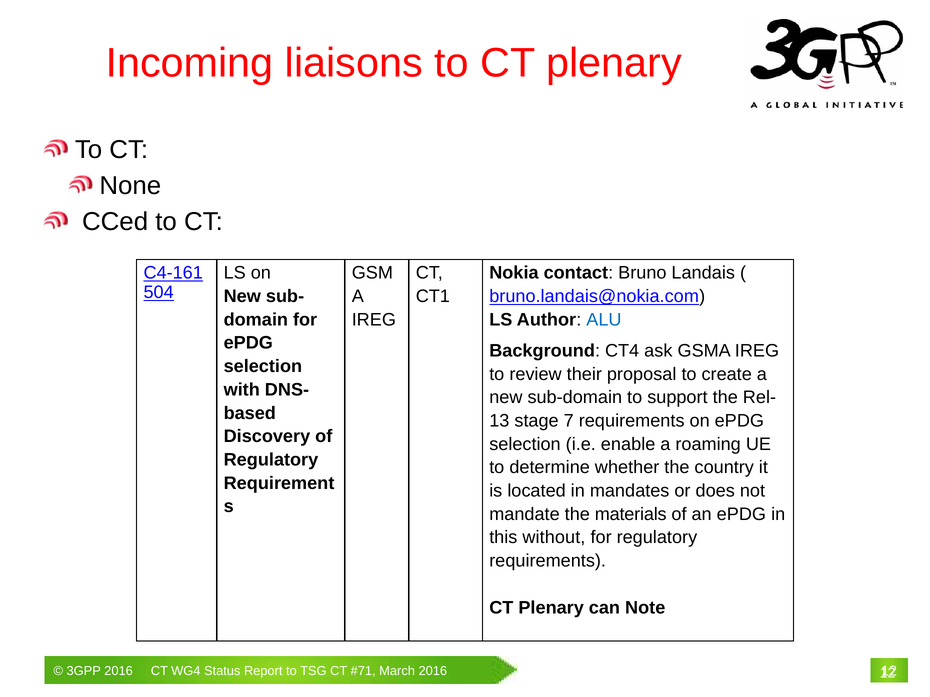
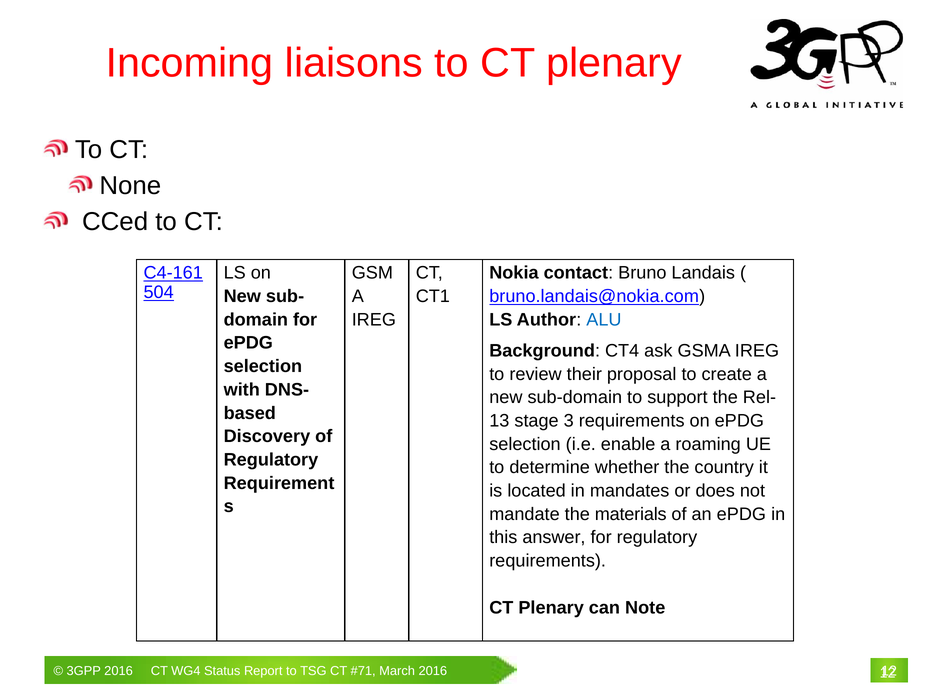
7: 7 -> 3 (569, 421)
without: without -> answer (554, 538)
